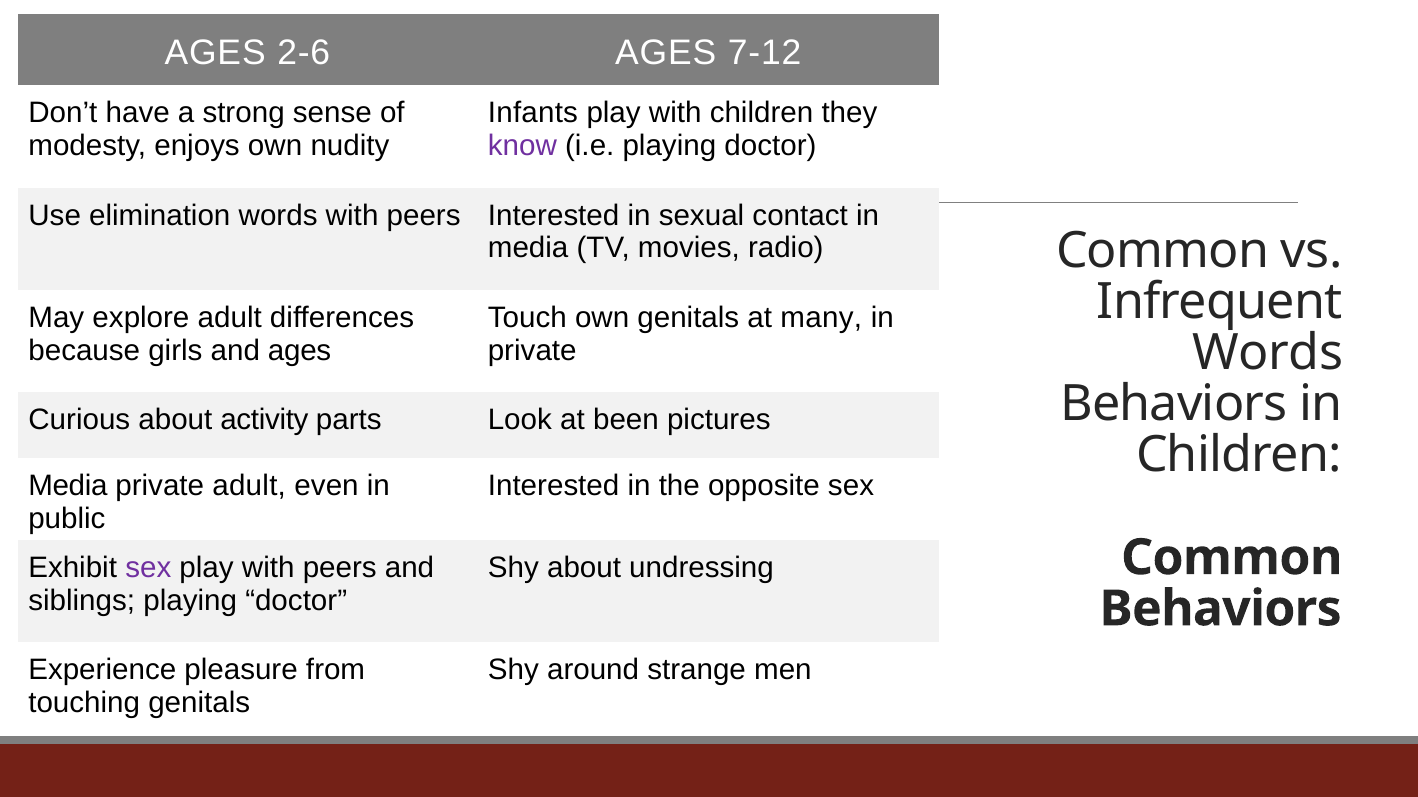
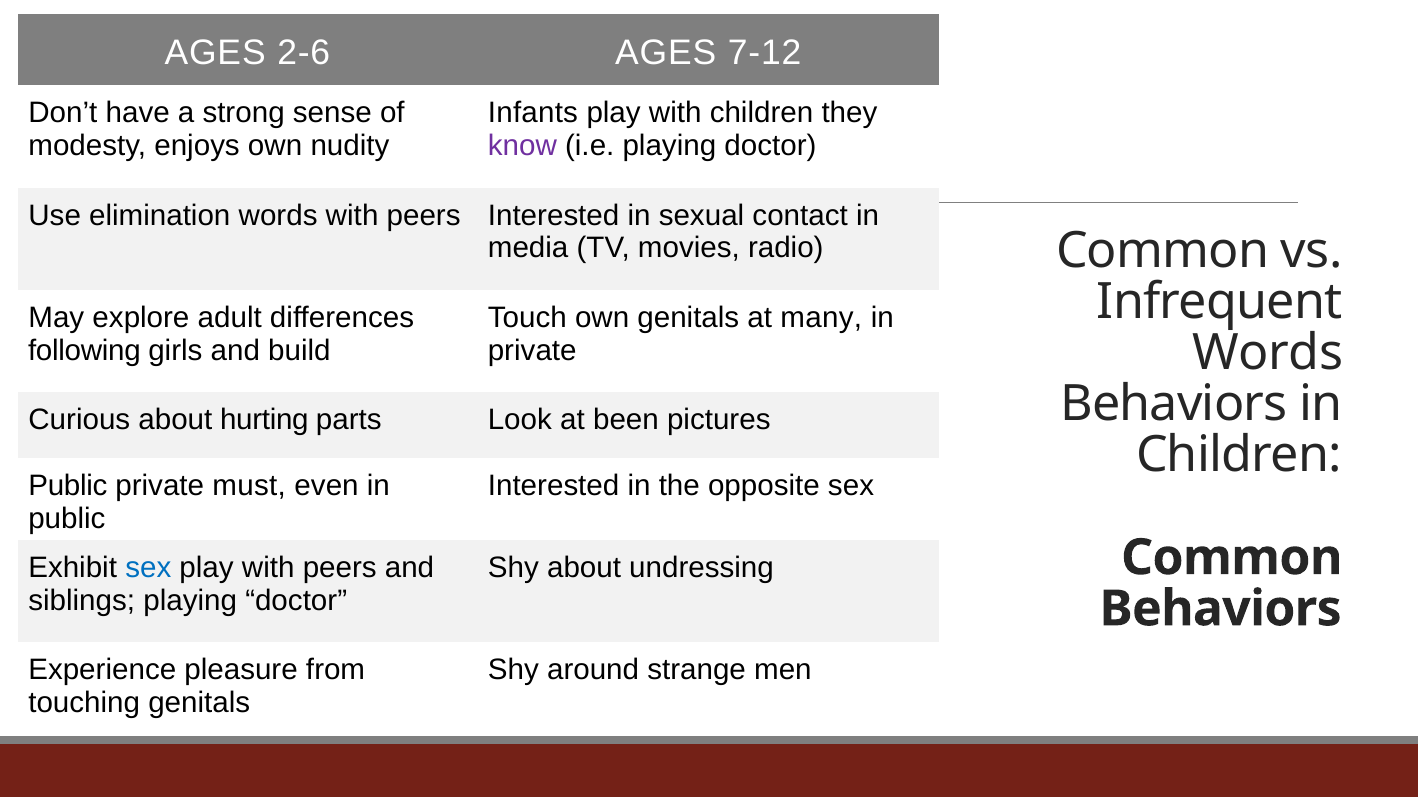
because: because -> following (84, 351)
and ages: ages -> build (299, 351)
activity: activity -> hurting (264, 420)
Media: Media -> Public (68, 486)
private adult: adult -> must (249, 486)
sex colour: purple -> blue (148, 568)
